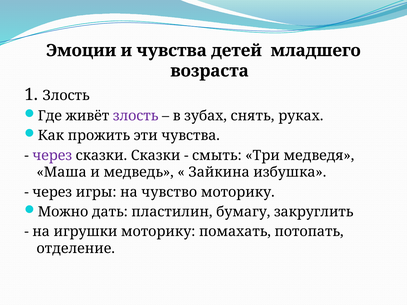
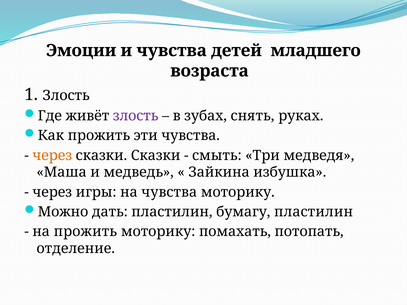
через colour: purple -> orange (52, 156)
на чувство: чувство -> чувства (169, 192)
бумагу закруглить: закруглить -> пластилин (314, 212)
на игрушки: игрушки -> прожить (85, 232)
